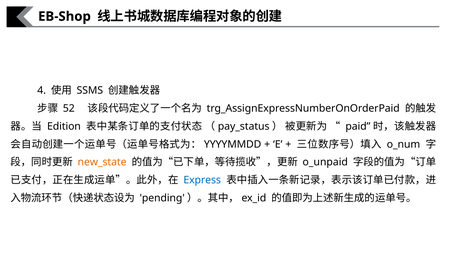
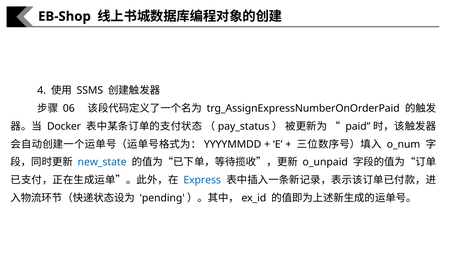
52: 52 -> 06 (69, 108)
Edition: Edition -> Docker (64, 126)
new_state colour: orange -> blue (102, 162)
